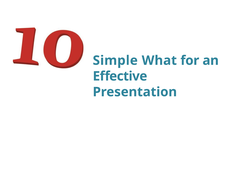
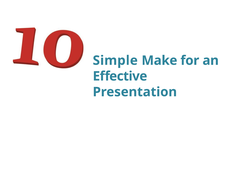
What: What -> Make (159, 60)
